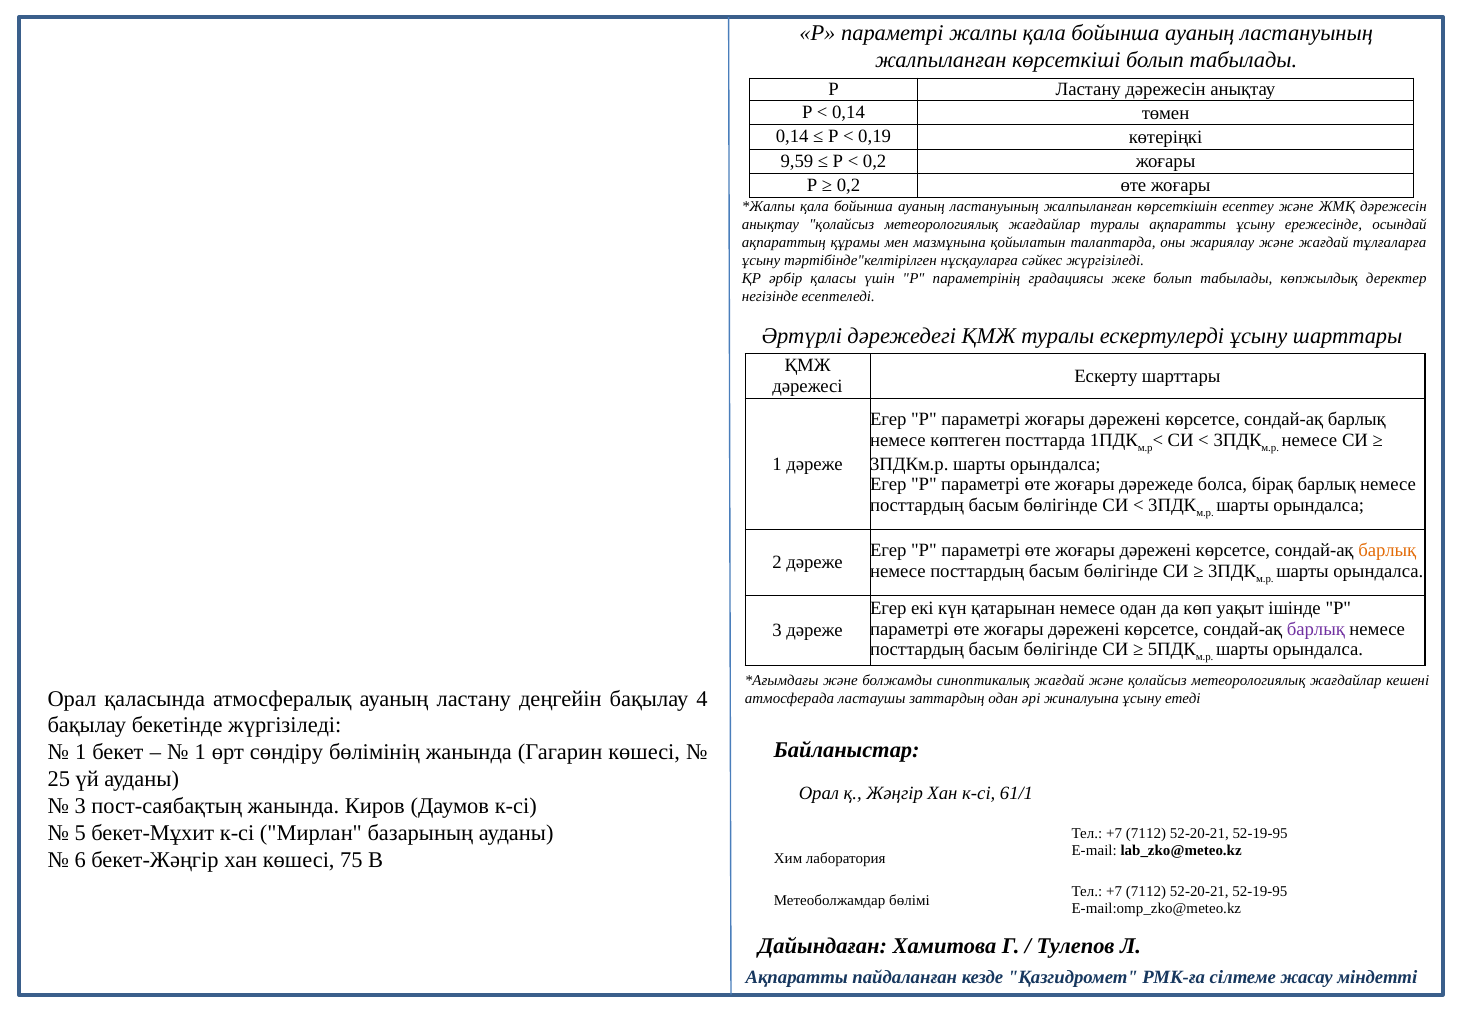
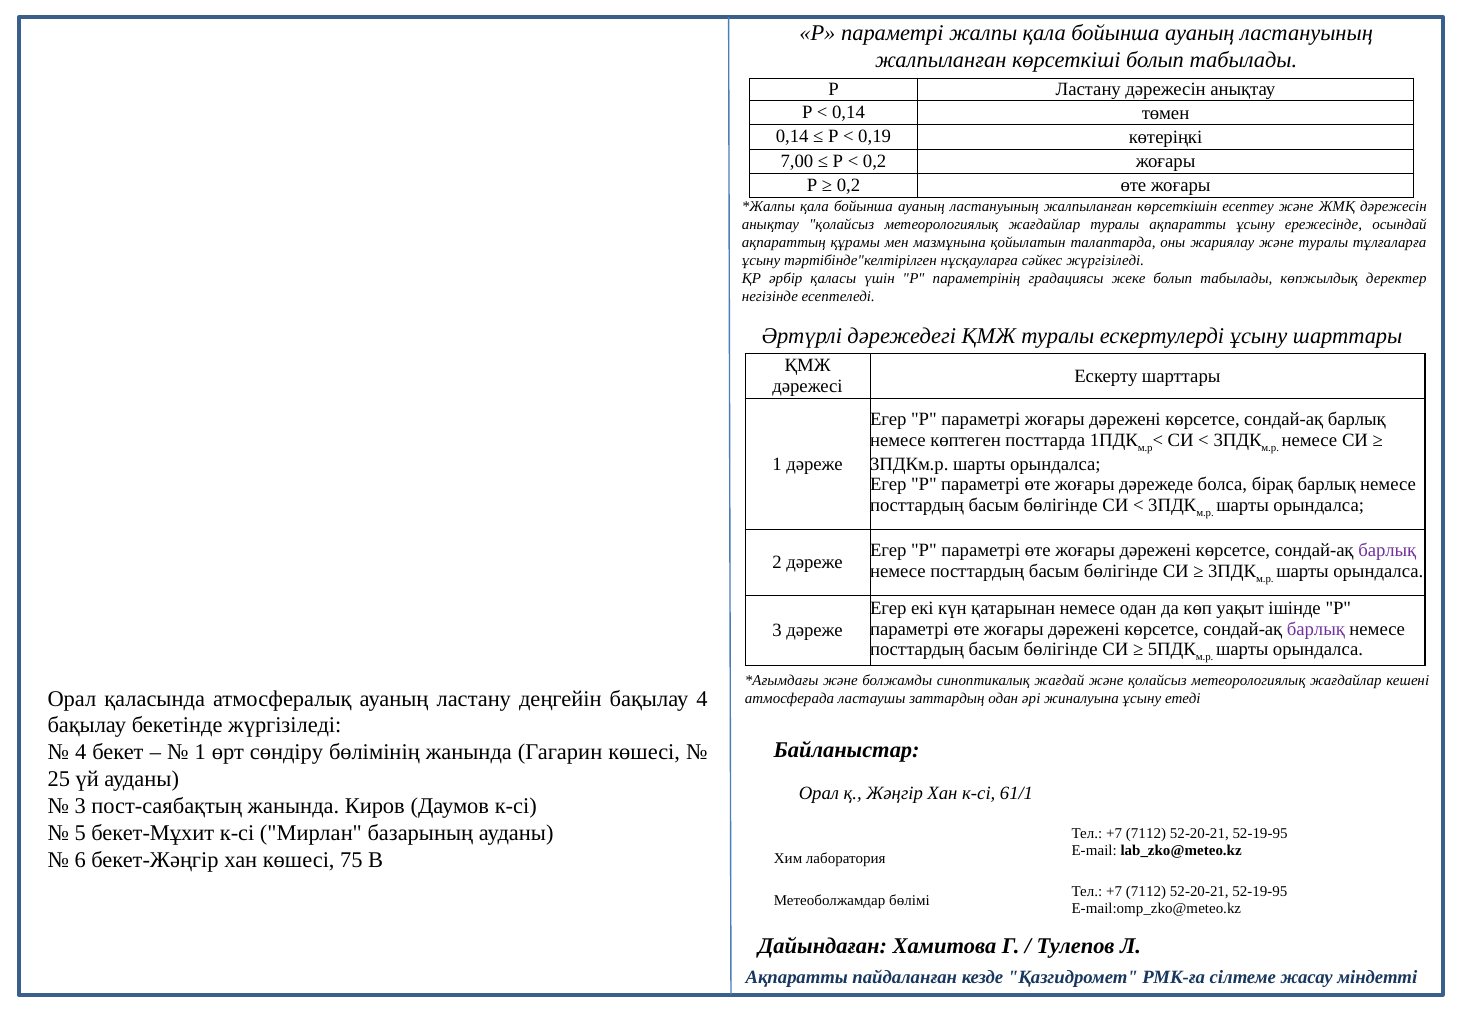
9,59: 9,59 -> 7,00 (797, 161)
және жағдай: жағдай -> туралы (1323, 242)
барлық colour: orange -> purple (1387, 551)
1: 1 -> 4 (81, 753)
